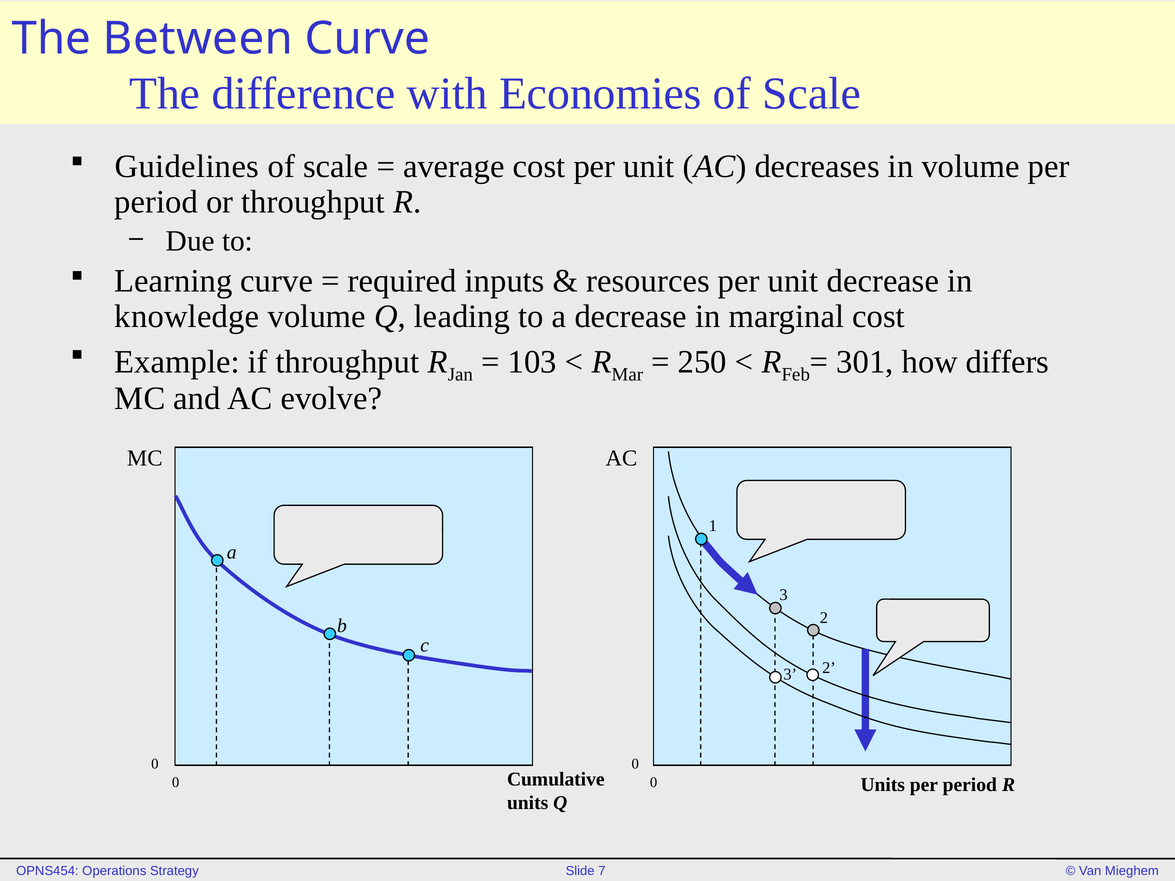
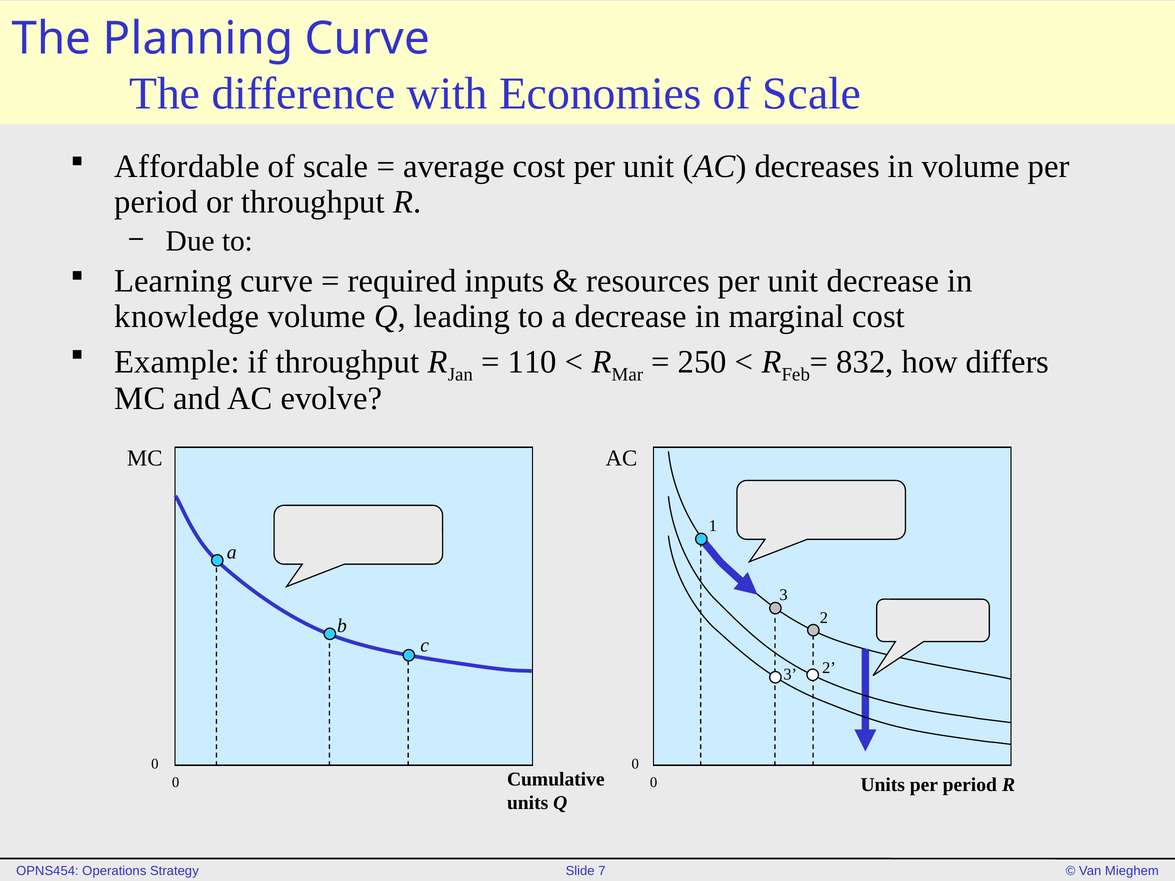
Between: Between -> Planning (198, 39)
Guidelines: Guidelines -> Affordable (187, 167)
103: 103 -> 110 (532, 362)
301: 301 -> 832 (865, 362)
